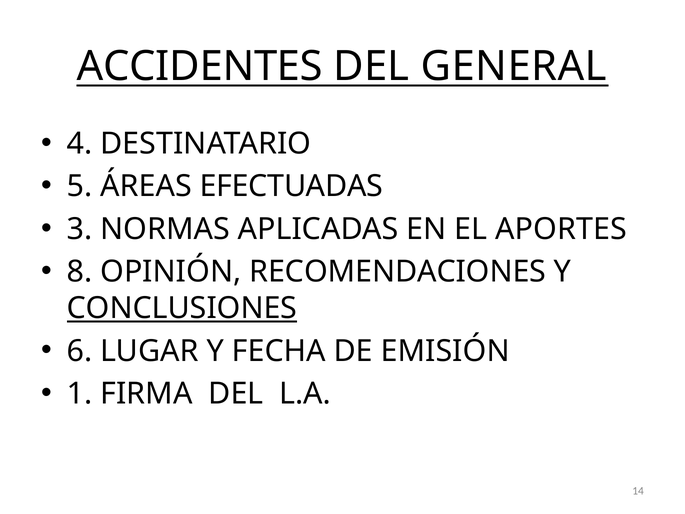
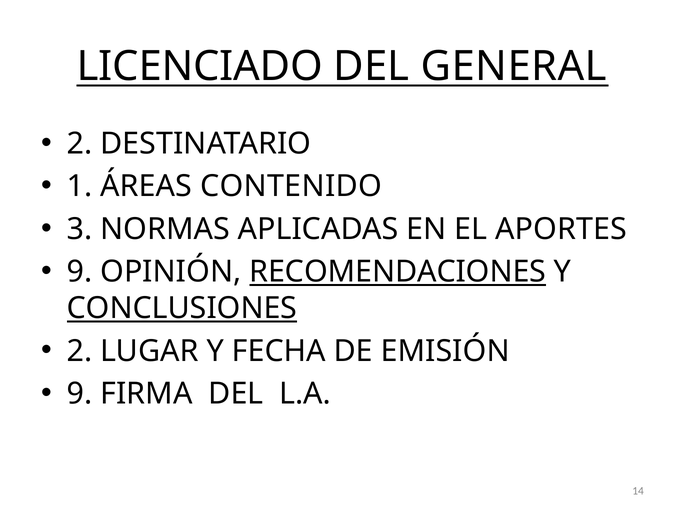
ACCIDENTES: ACCIDENTES -> LICENCIADO (200, 66)
4: 4 -> 2 (80, 144)
5: 5 -> 1 (80, 186)
EFECTUADAS: EFECTUADAS -> CONTENIDO (291, 186)
8: 8 -> 9 (80, 272)
RECOMENDACIONES underline: none -> present (398, 272)
6: 6 -> 2 (80, 351)
1: 1 -> 9 (80, 393)
